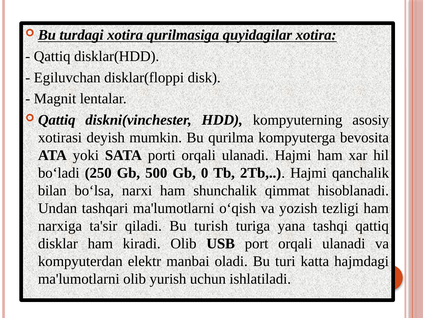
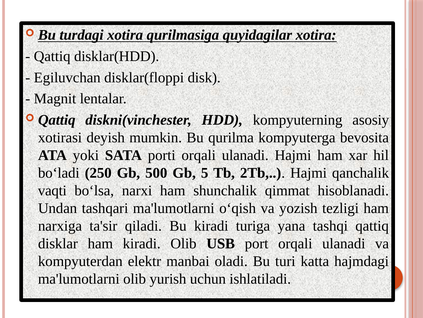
0: 0 -> 5 (205, 173)
bilan: bilan -> vaqti (52, 190)
Bu turish: turish -> kiradi (211, 225)
